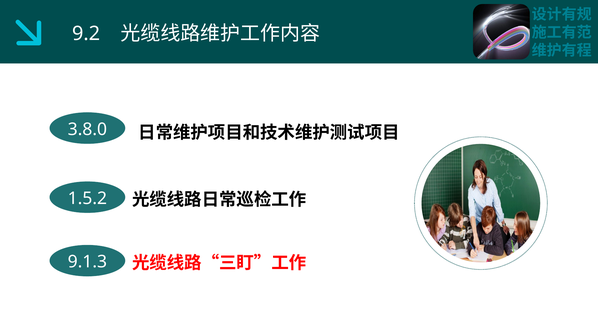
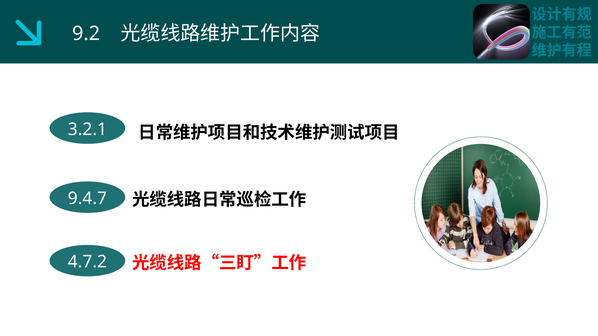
3.8.0: 3.8.0 -> 3.2.1 (87, 129)
1.5.2: 1.5.2 -> 9.4.7 (87, 199)
9.1.3: 9.1.3 -> 4.7.2 (87, 262)
